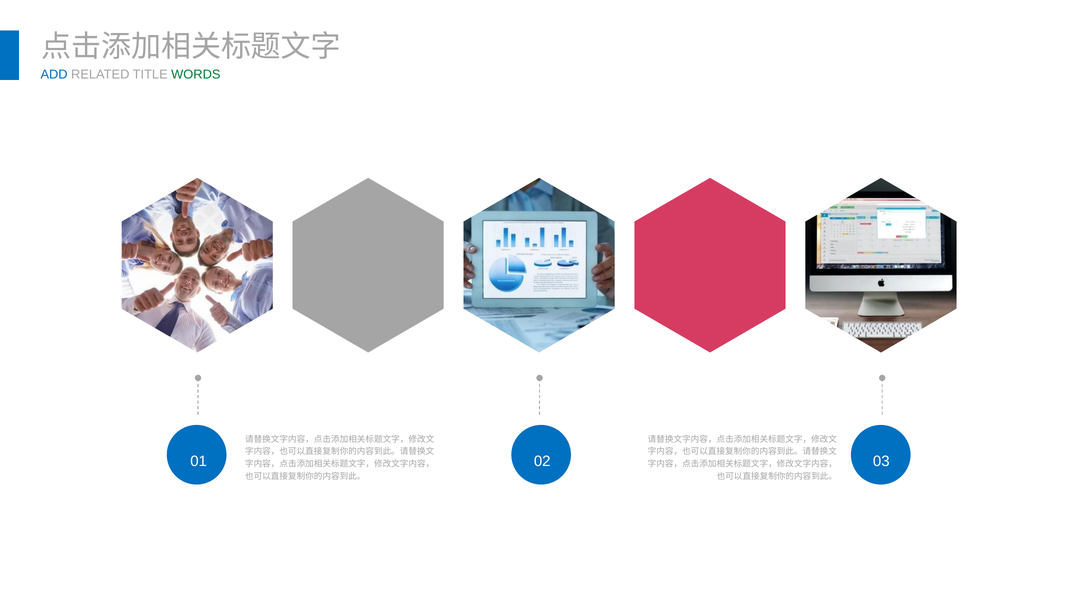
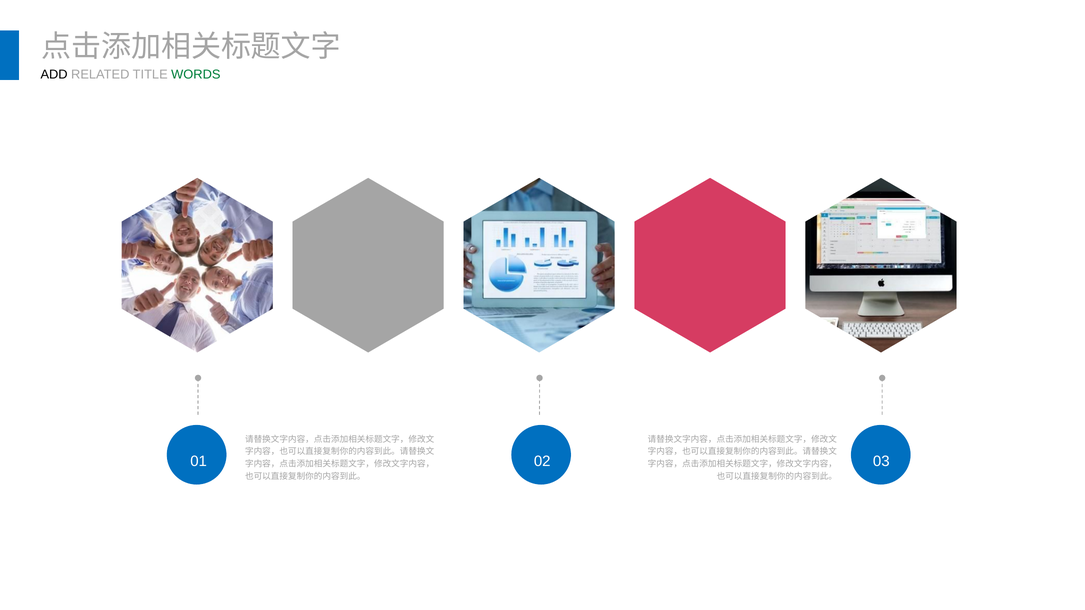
ADD colour: blue -> black (54, 74)
